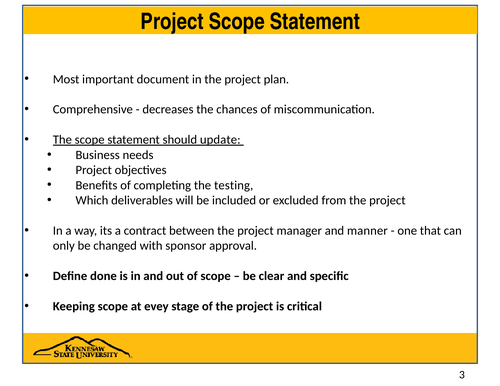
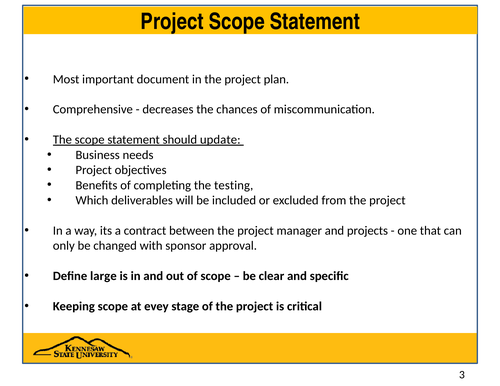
manner: manner -> projects (367, 231)
done: done -> large (103, 276)
